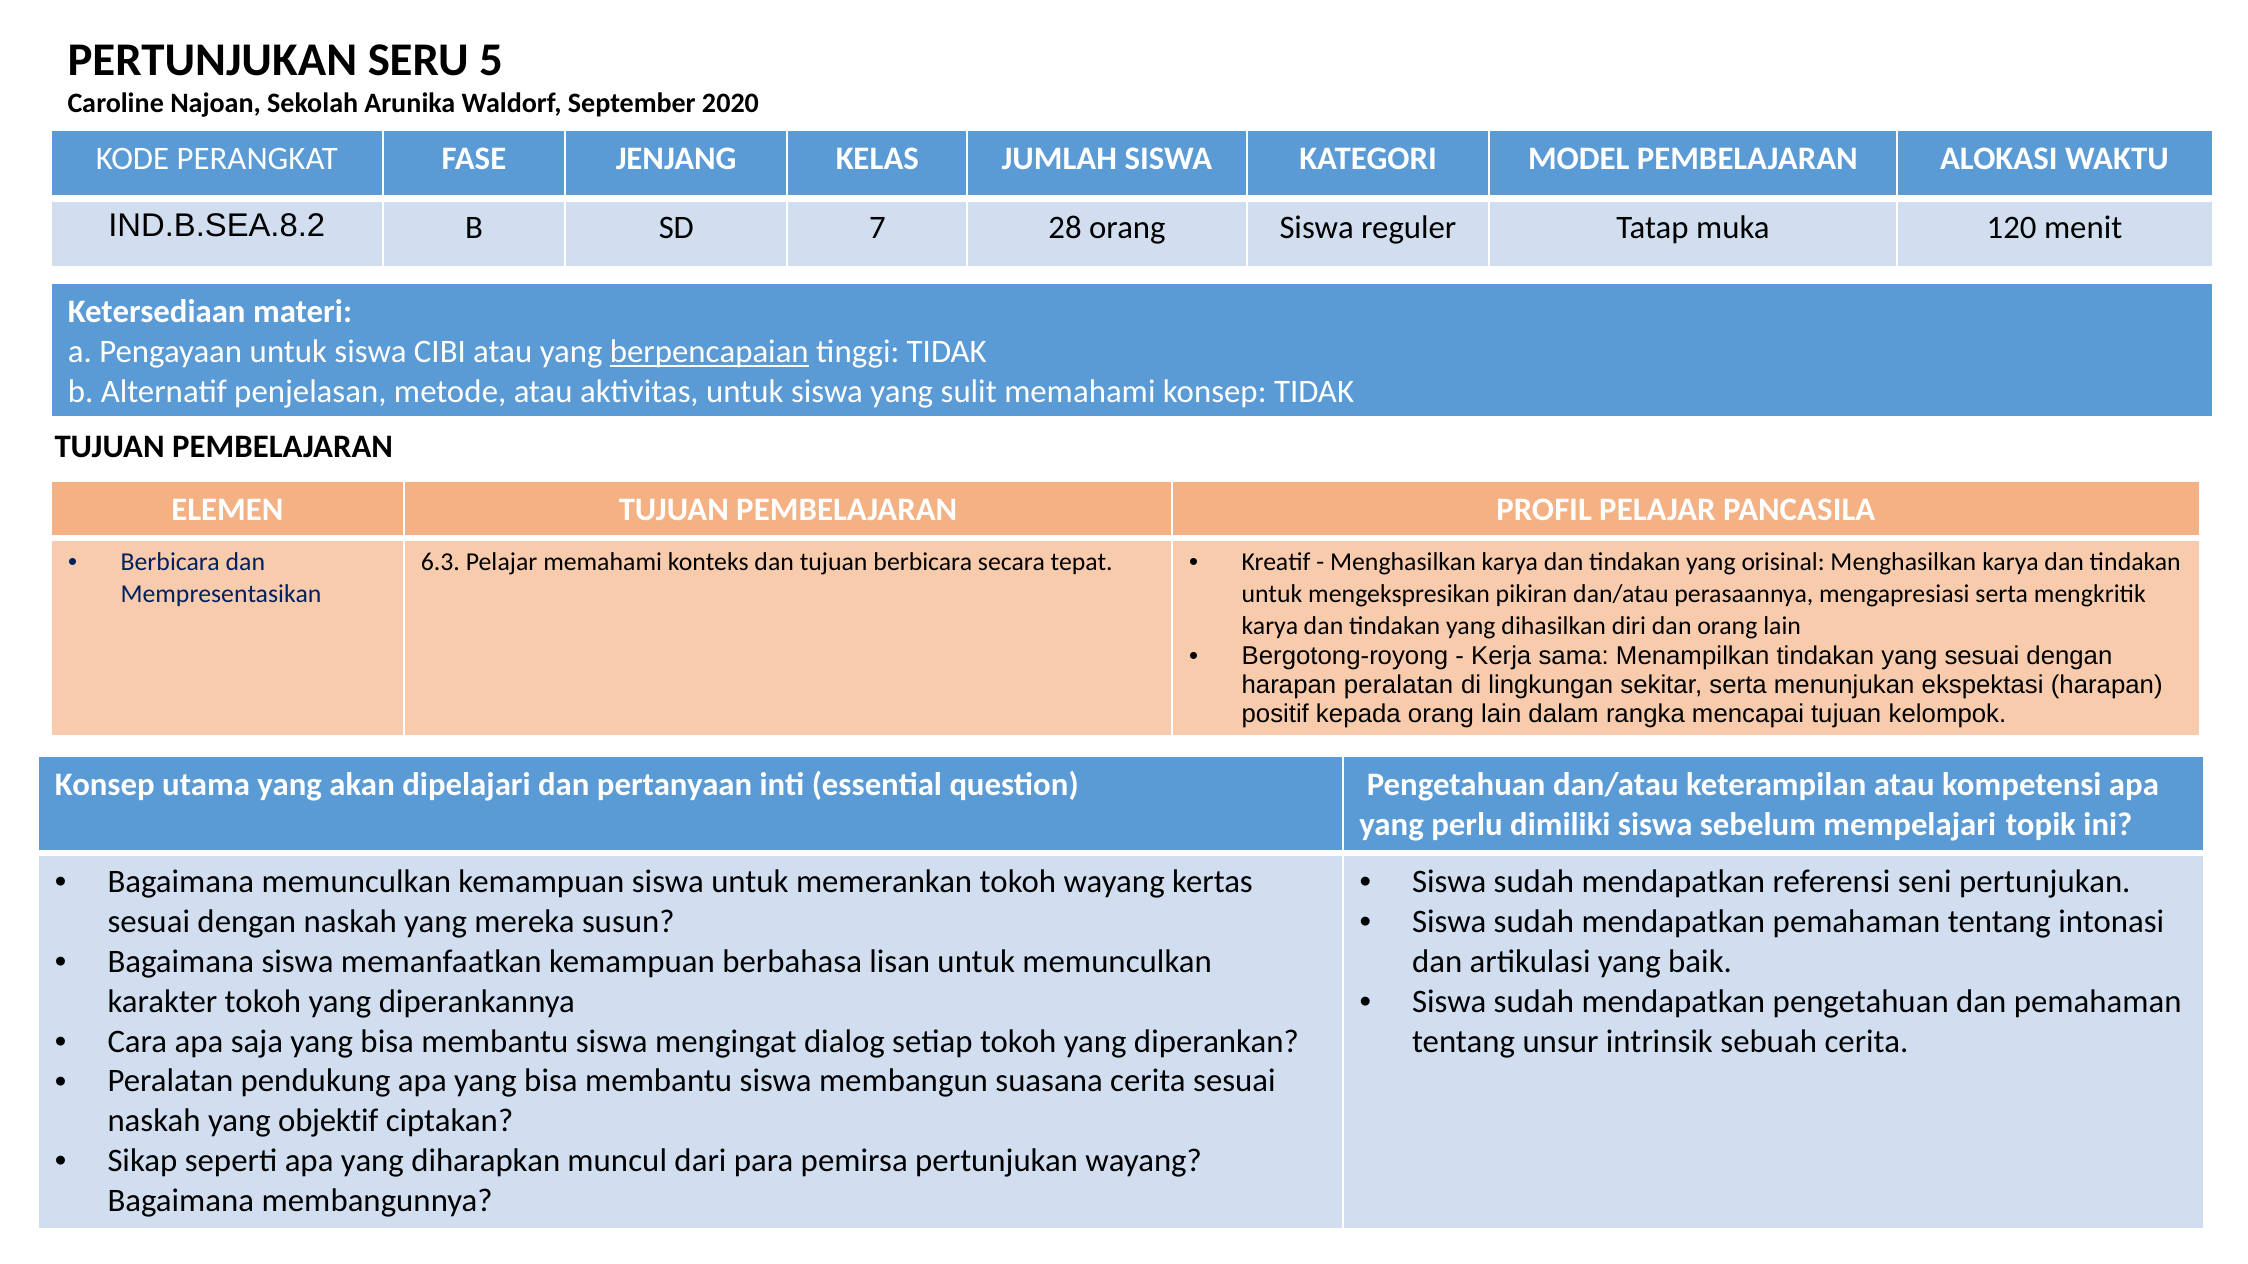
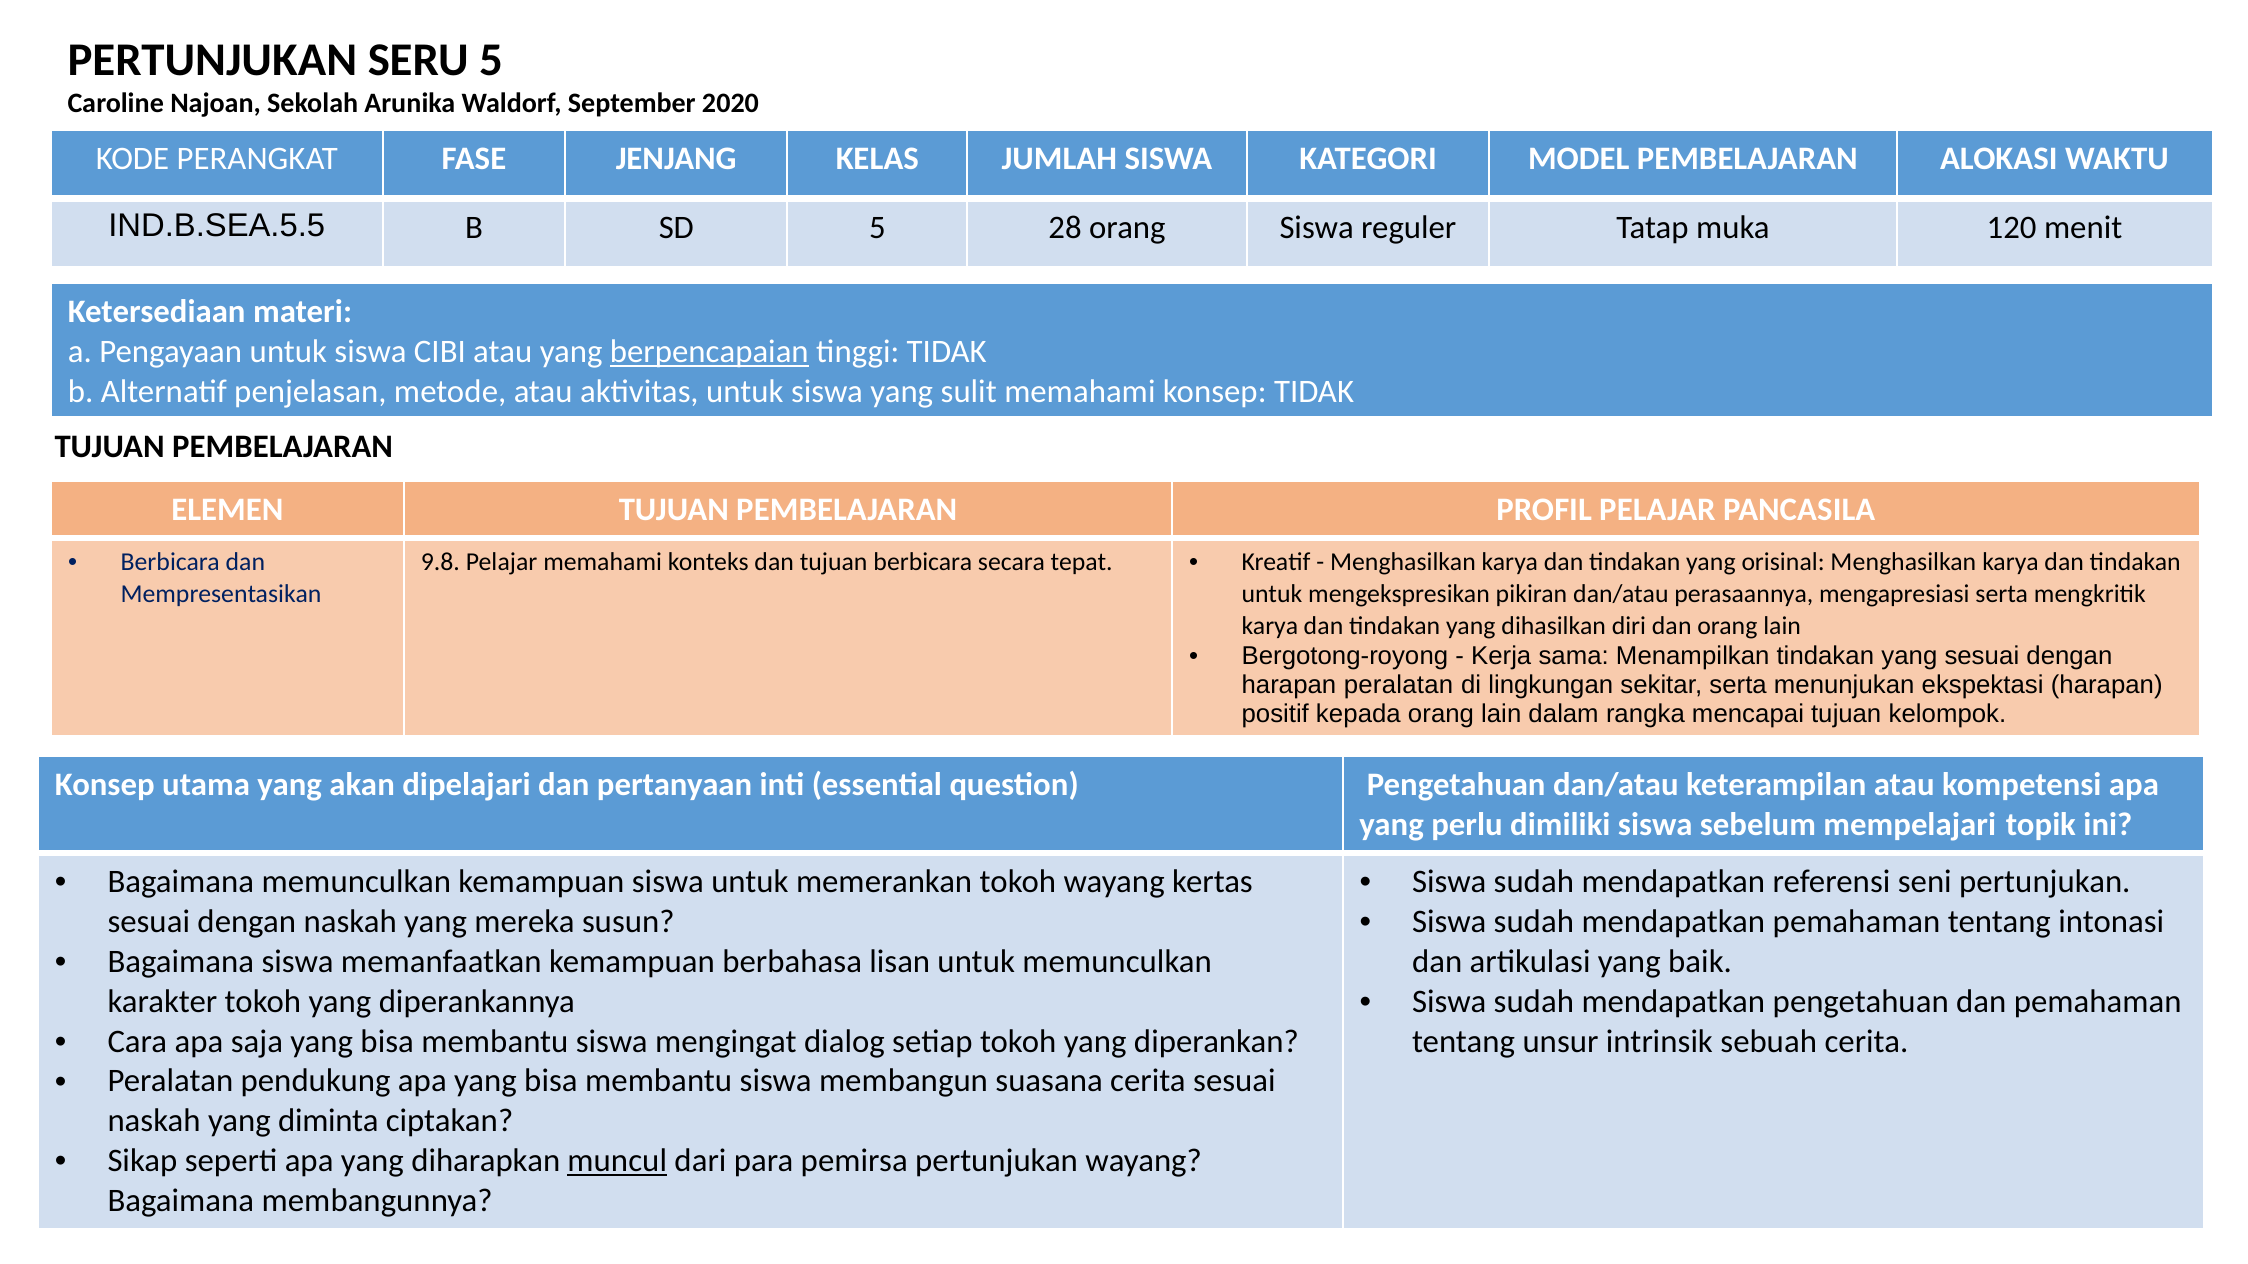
IND.B.SEA.8.2: IND.B.SEA.8.2 -> IND.B.SEA.5.5 (217, 226)
SD 7: 7 -> 5 (877, 227)
6.3: 6.3 -> 9.8 (440, 563)
objektif: objektif -> diminta (328, 1121)
muncul underline: none -> present (617, 1161)
